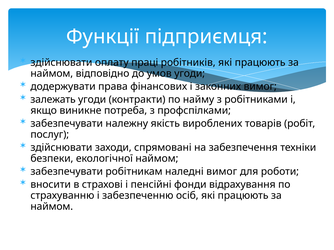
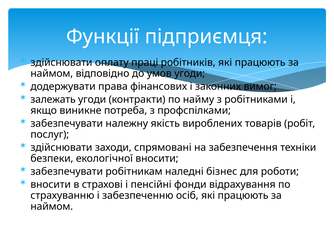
екологічної наймом: наймом -> вносити (157, 159)
наледні вимог: вимог -> бізнес (222, 172)
